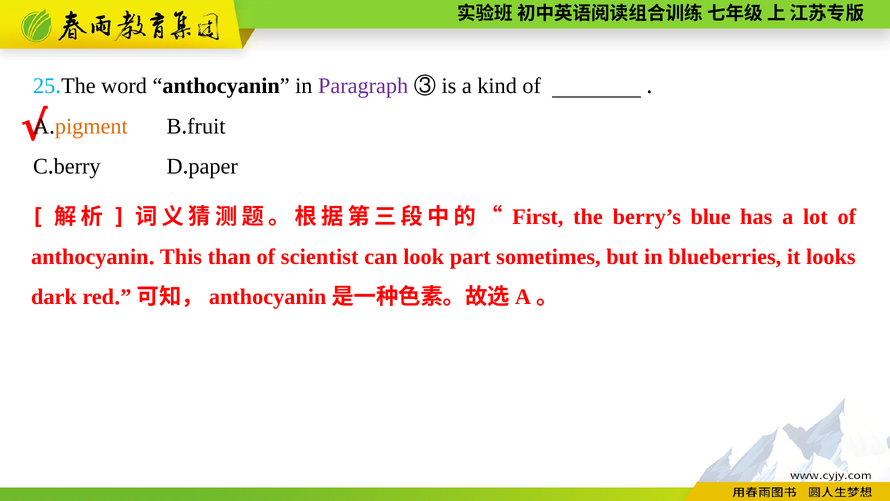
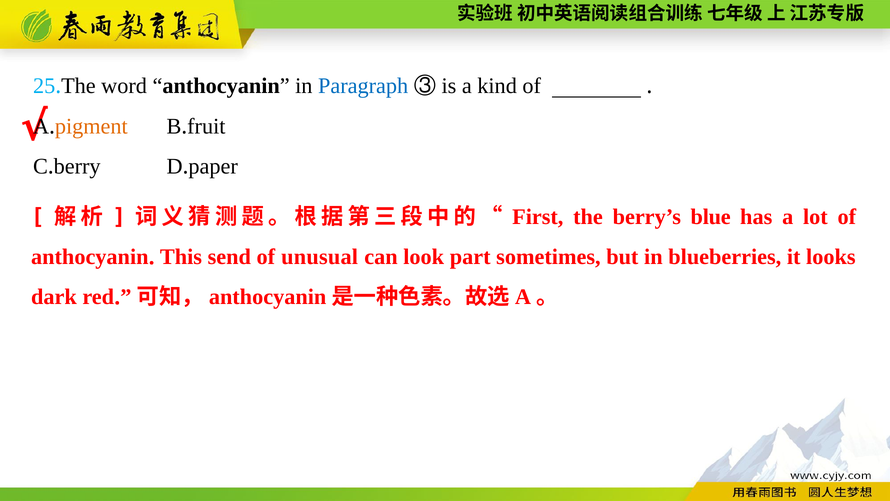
Paragraph colour: purple -> blue (363, 86)
than: than -> send (229, 257)
scientist: scientist -> unusual (320, 257)
